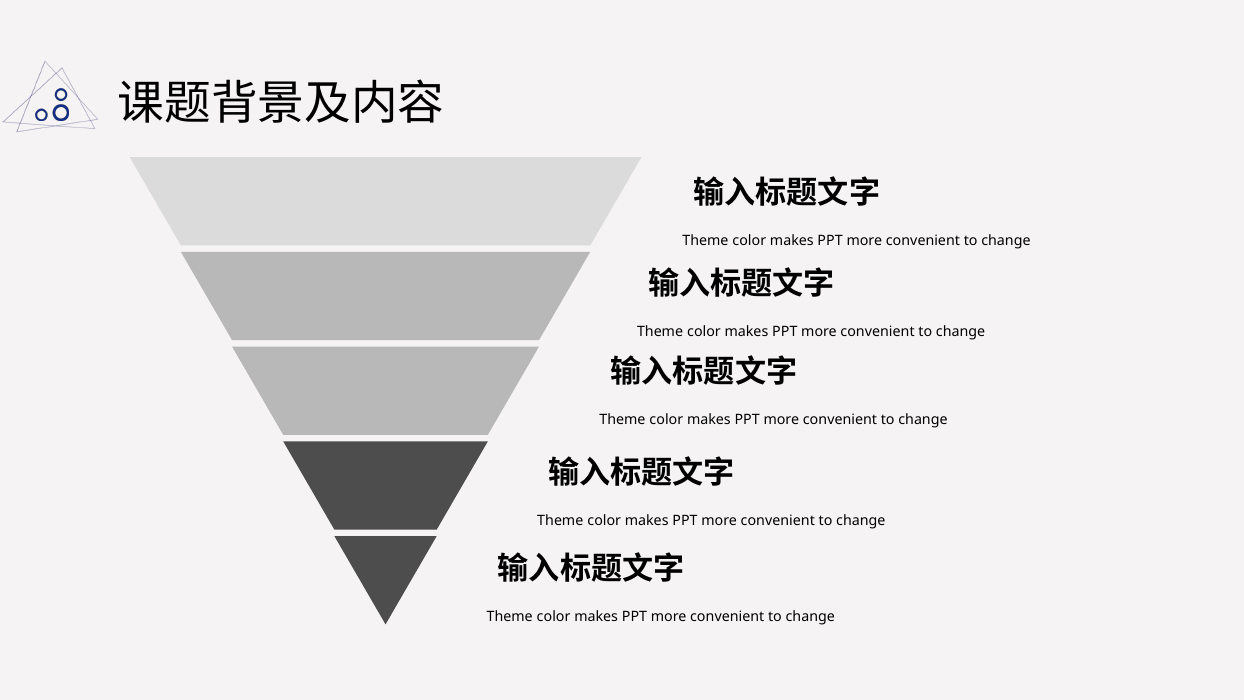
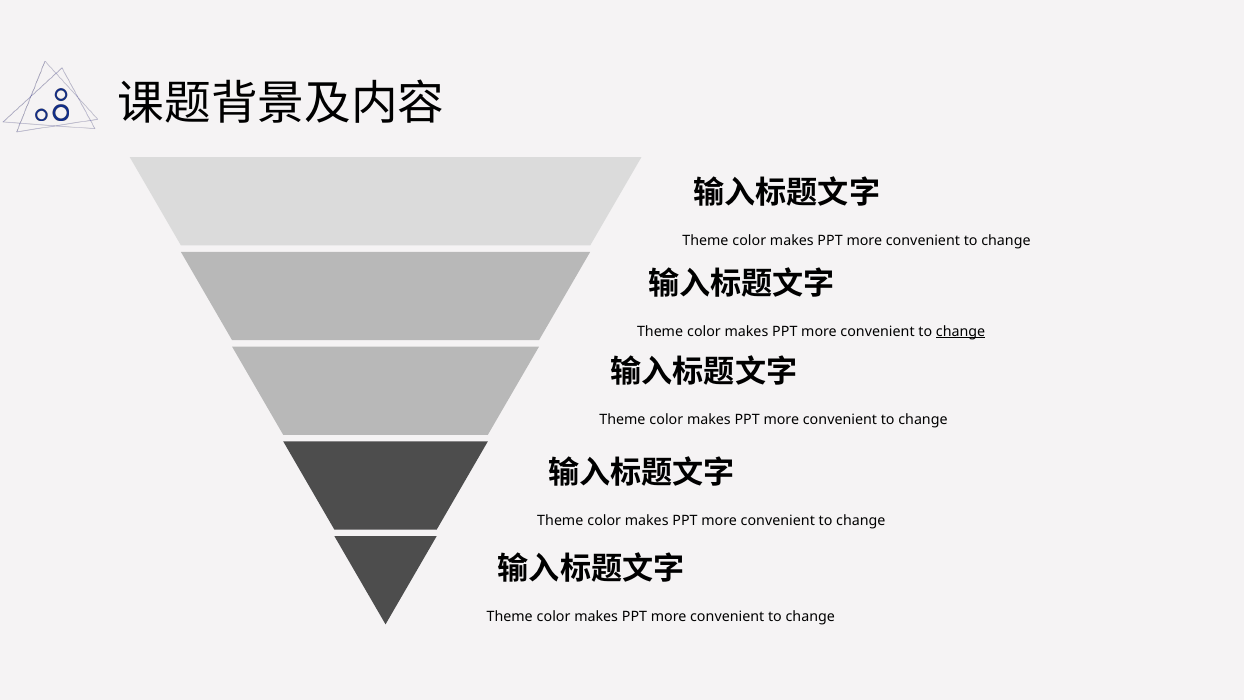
change underline: none -> present (961, 331)
